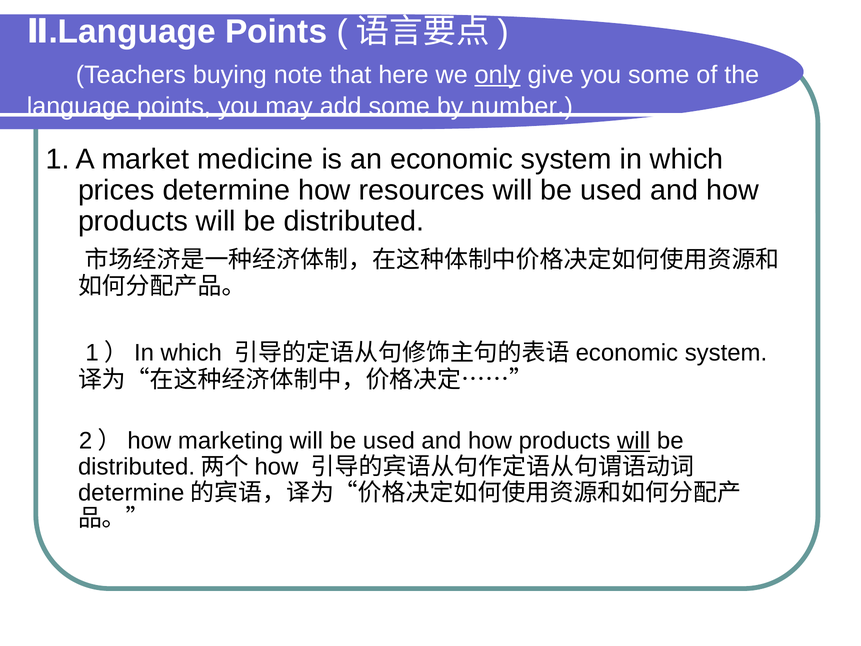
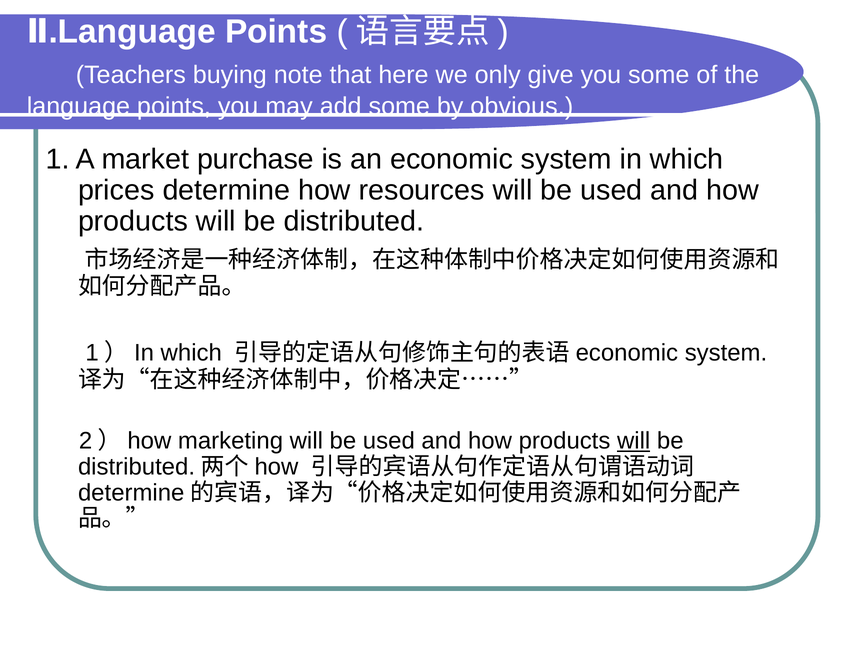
only underline: present -> none (498, 75)
number: number -> obvious (522, 107)
medicine: medicine -> purchase (255, 159)
